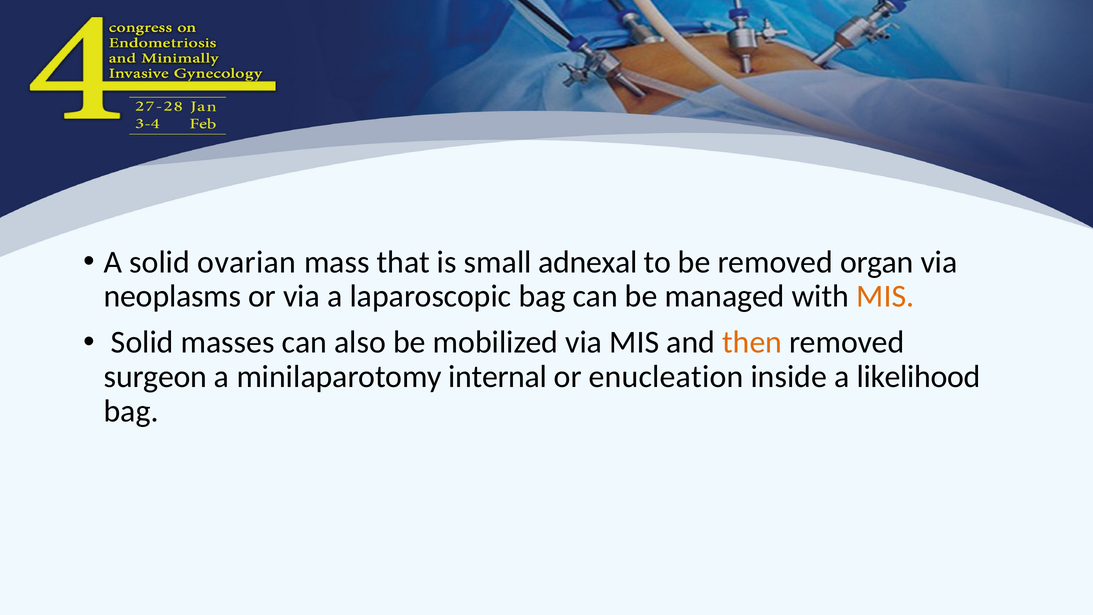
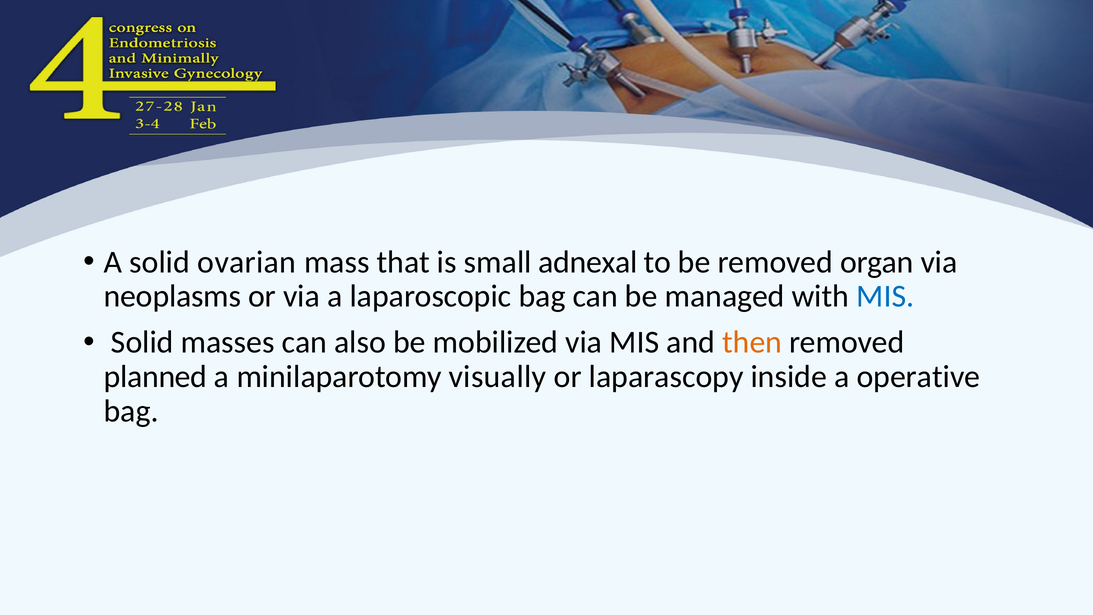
MIS colour: orange -> blue (885, 296)
surgeon: surgeon -> planned (155, 377)
internal: internal -> visually (497, 377)
enucleation: enucleation -> laparascopy (666, 377)
likelihood: likelihood -> operative (918, 377)
